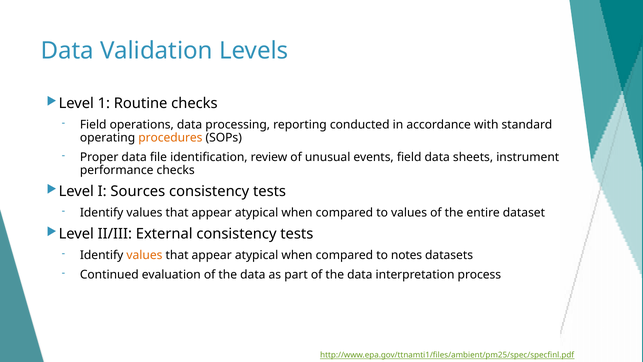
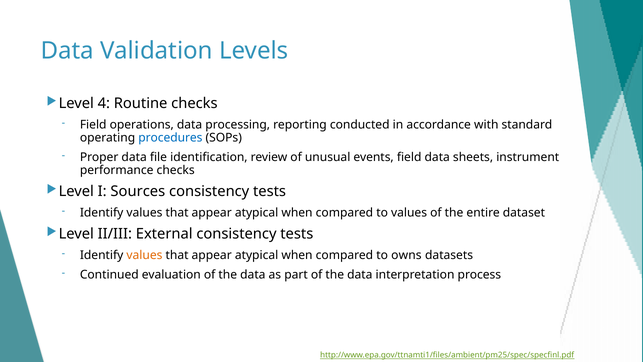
1: 1 -> 4 (104, 103)
procedures colour: orange -> blue (170, 137)
notes: notes -> owns (406, 255)
